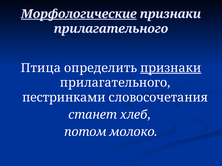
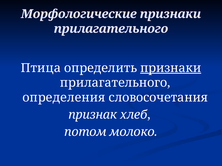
Морфологические underline: present -> none (79, 14)
пестринками: пестринками -> определения (64, 98)
станет: станет -> признак (93, 115)
